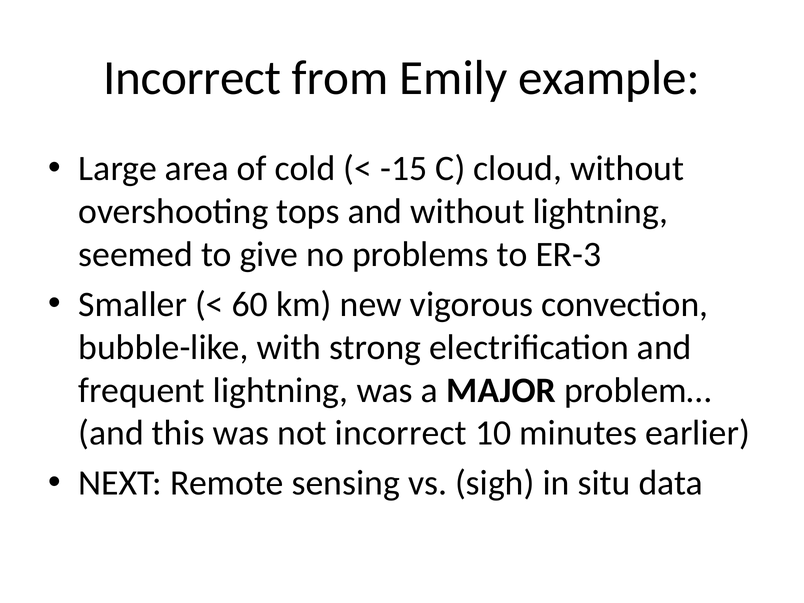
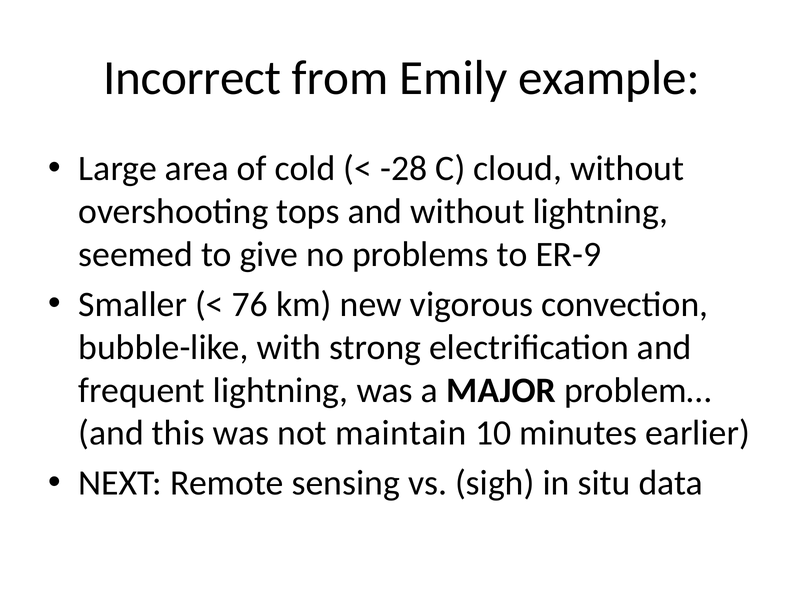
-15: -15 -> -28 (404, 169)
ER-3: ER-3 -> ER-9 (568, 254)
60: 60 -> 76 (250, 304)
not incorrect: incorrect -> maintain (401, 433)
